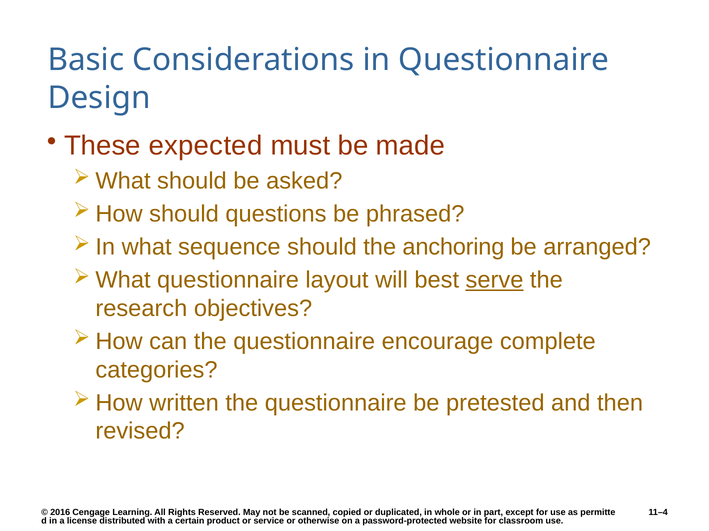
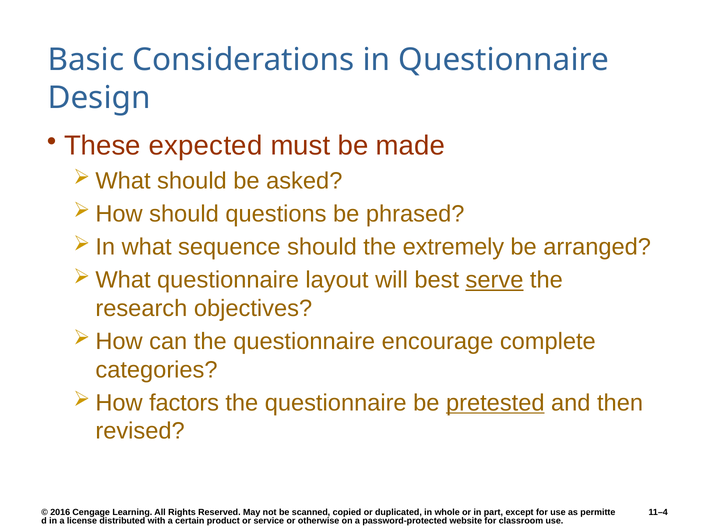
anchoring: anchoring -> extremely (453, 247)
written: written -> factors (184, 403)
pretested underline: none -> present (495, 403)
